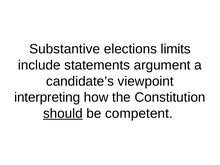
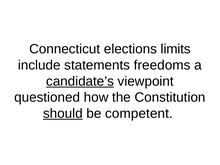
Substantive: Substantive -> Connecticut (65, 49)
argument: argument -> freedoms (162, 65)
candidate’s underline: none -> present (80, 81)
interpreting: interpreting -> questioned (47, 97)
